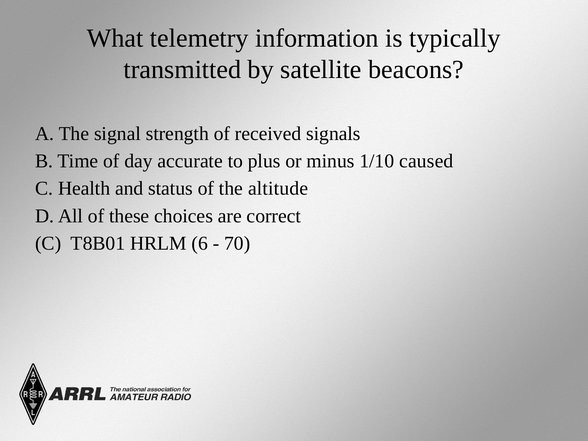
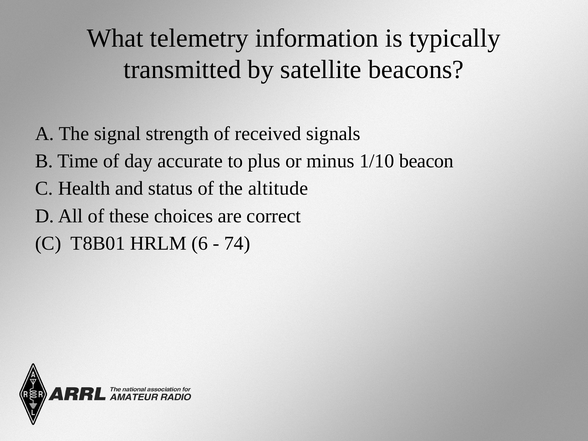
caused: caused -> beacon (426, 161)
70: 70 -> 74 (237, 243)
